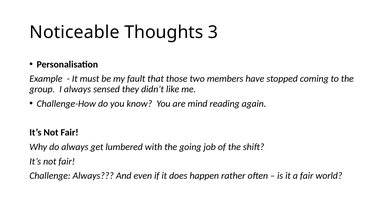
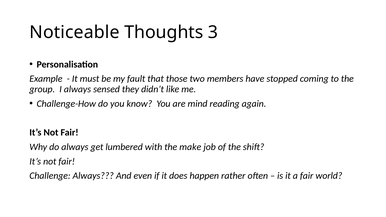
going: going -> make (190, 147)
